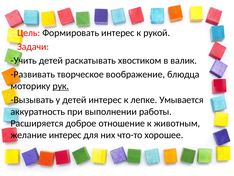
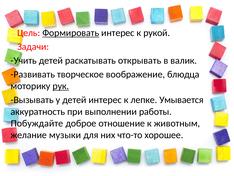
Формировать underline: none -> present (71, 33)
хвостиком: хвостиком -> открывать (140, 60)
Расширяется: Расширяется -> Побуждайте (37, 123)
желание интерес: интерес -> музыки (65, 135)
